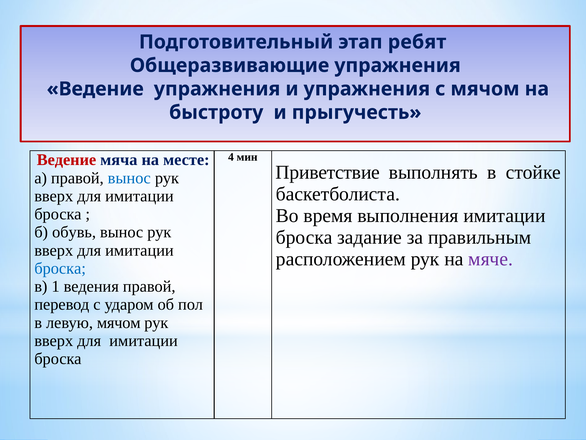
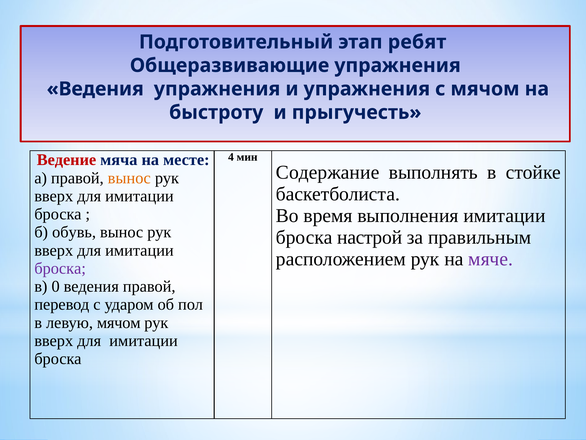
Ведение: Ведение -> Ведения (95, 89)
Приветствие: Приветствие -> Содержание (328, 172)
вынос colour: blue -> orange (129, 178)
задание: задание -> настрой (370, 237)
броска colour: blue -> purple (60, 268)
1: 1 -> 0 (56, 286)
